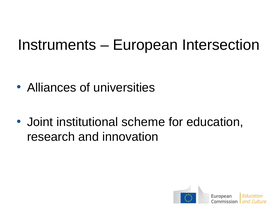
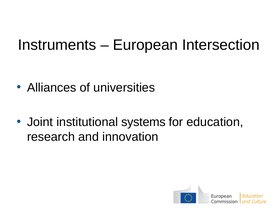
scheme: scheme -> systems (143, 122)
